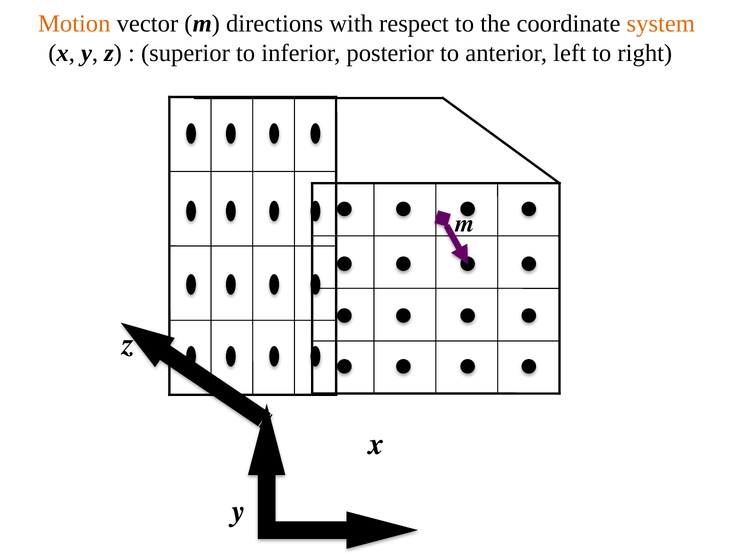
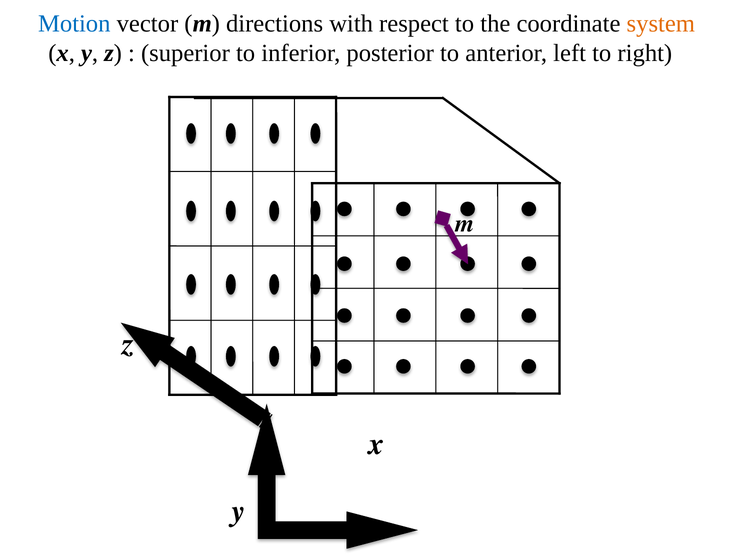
Motion colour: orange -> blue (74, 23)
